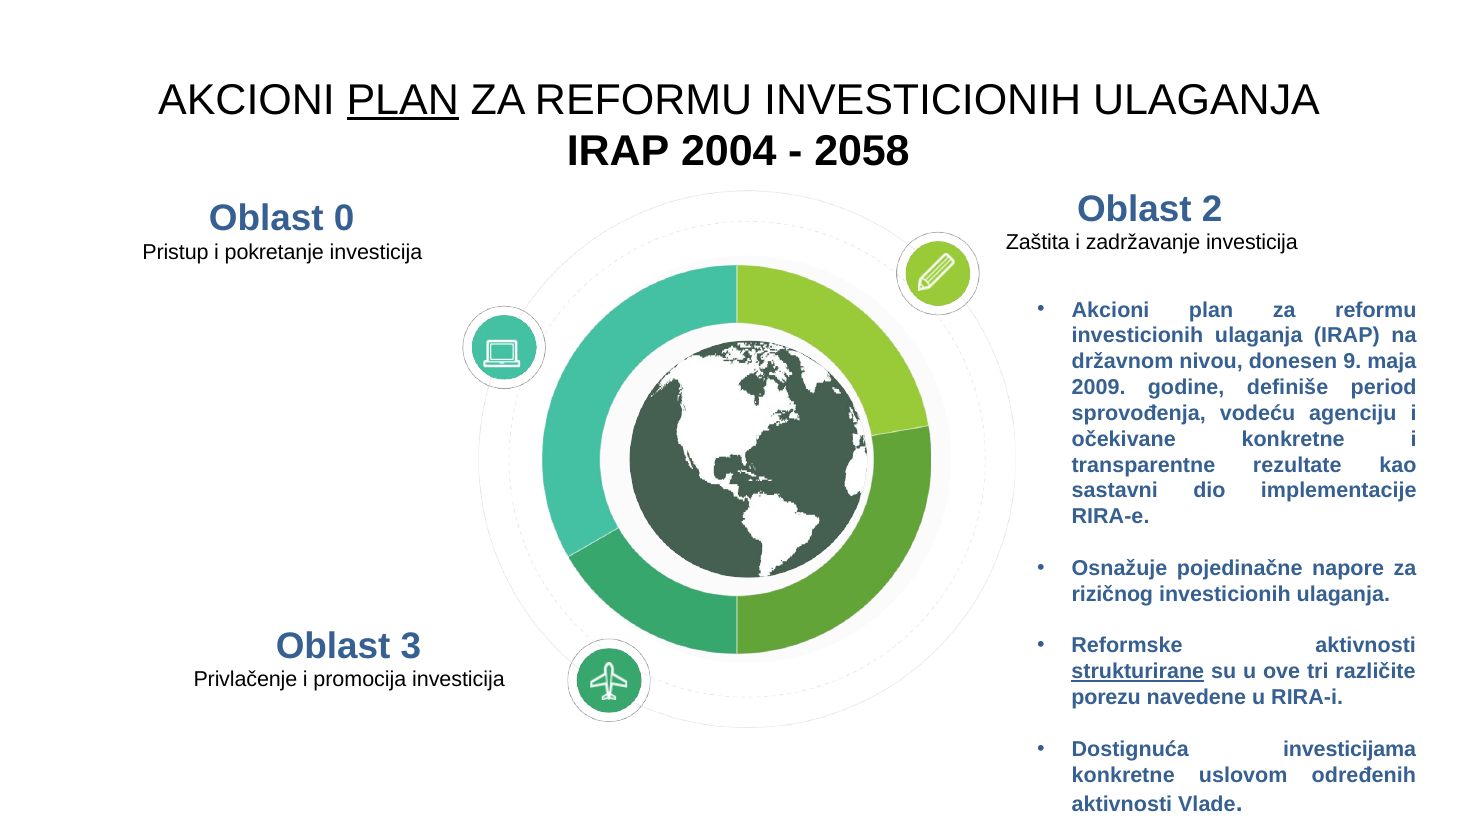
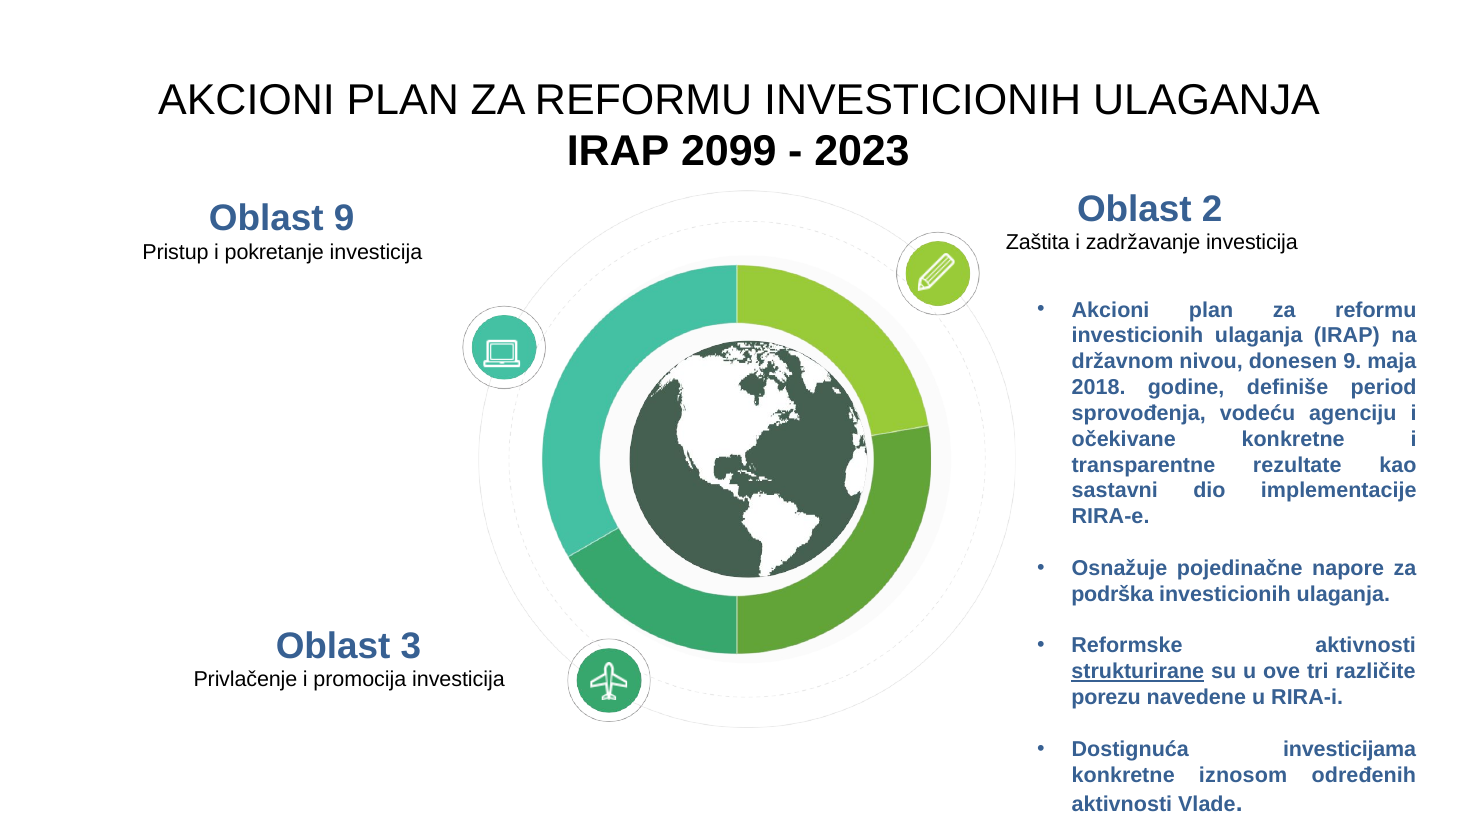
PLAN underline: present -> none (403, 100)
2004: 2004 -> 2099 (729, 151)
2058: 2058 -> 2023 (862, 151)
Oblast 0: 0 -> 9 (344, 218)
2009: 2009 -> 2018 (1099, 387)
rizičnog: rizičnog -> podrška (1112, 594)
uslovom: uslovom -> iznosom (1243, 775)
